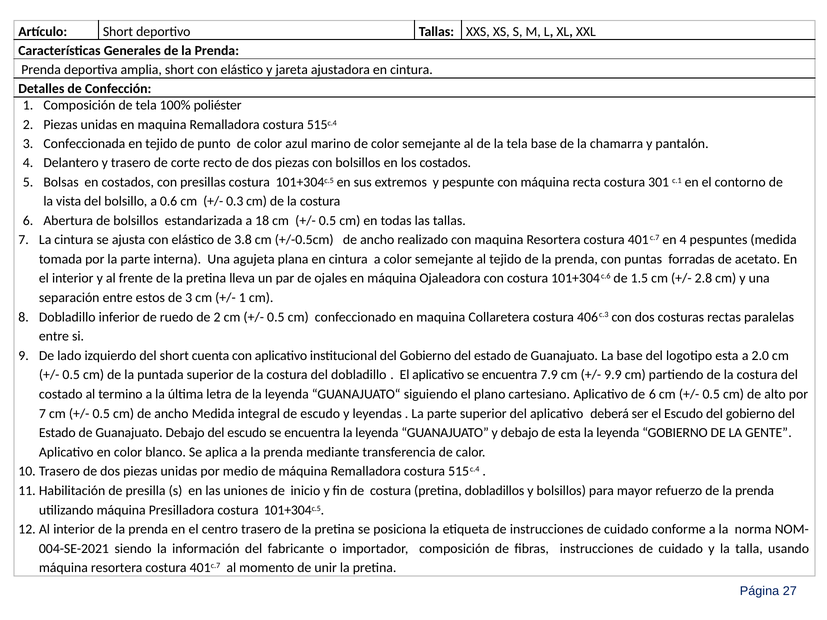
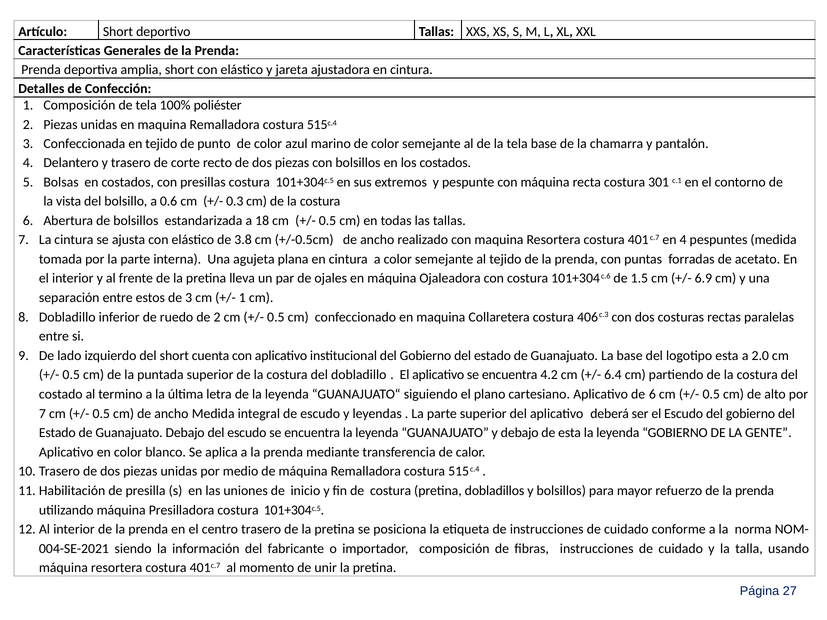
2.8: 2.8 -> 6.9 (703, 279)
7.9: 7.9 -> 4.2 (549, 375)
9.9: 9.9 -> 6.4 (613, 375)
